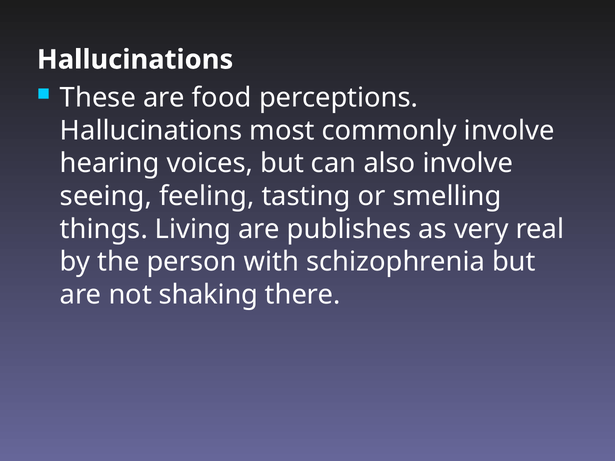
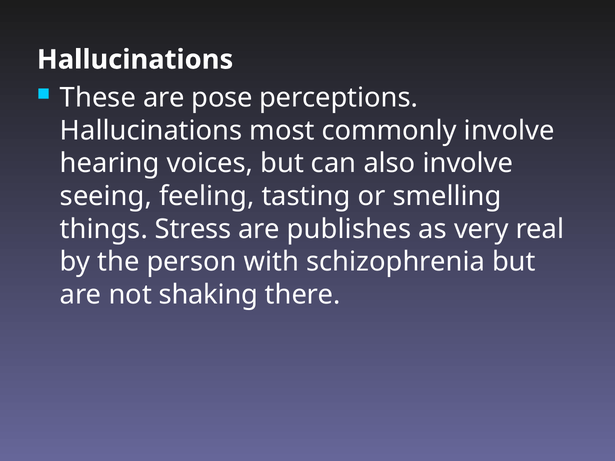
food: food -> pose (222, 98)
Living: Living -> Stress (193, 229)
